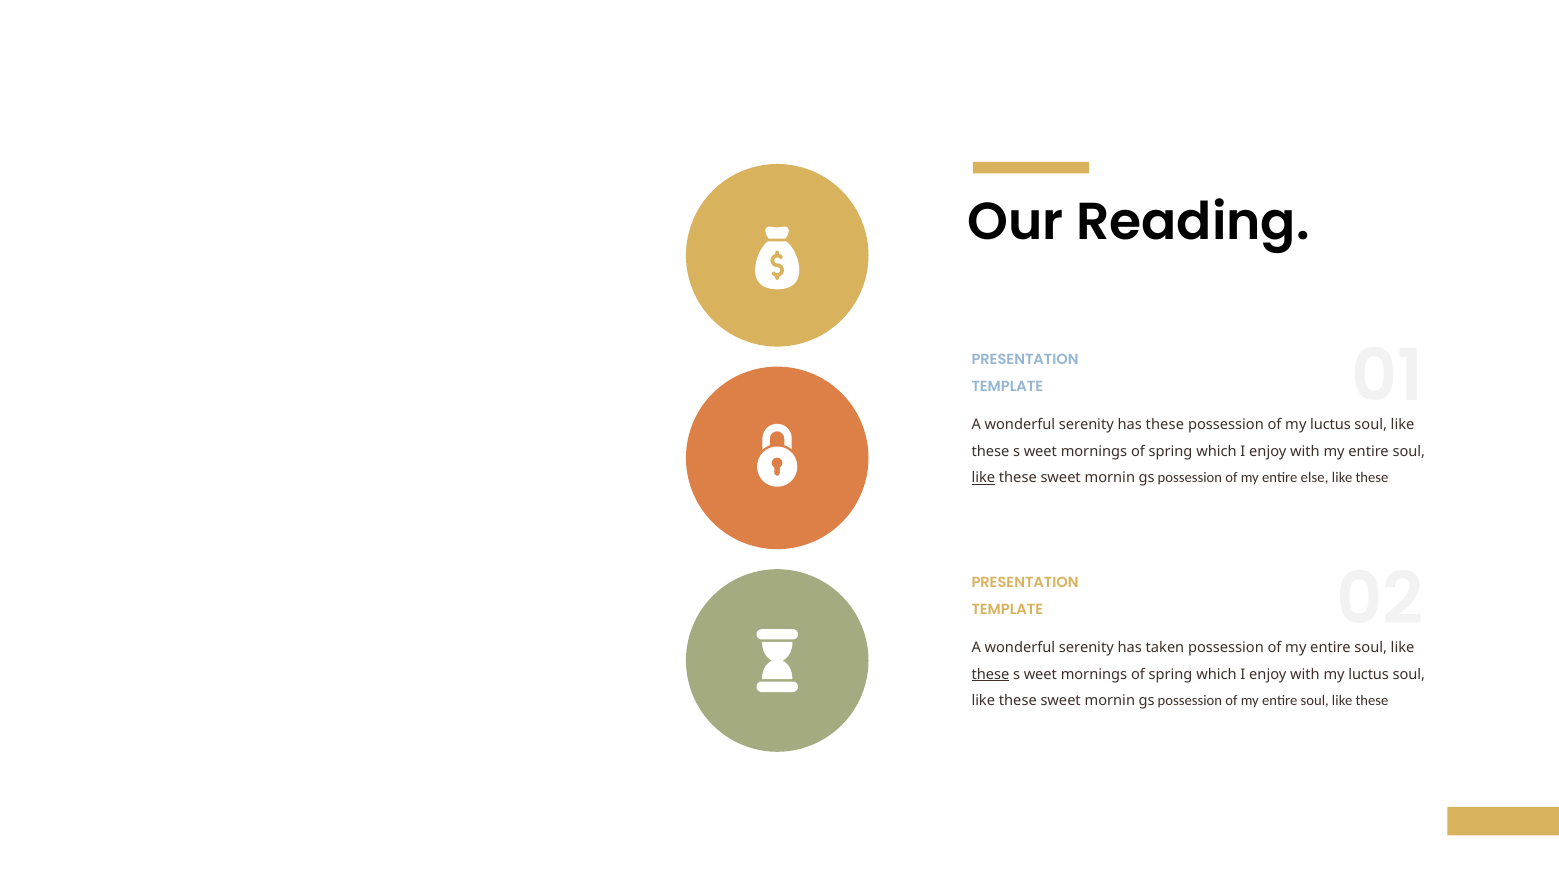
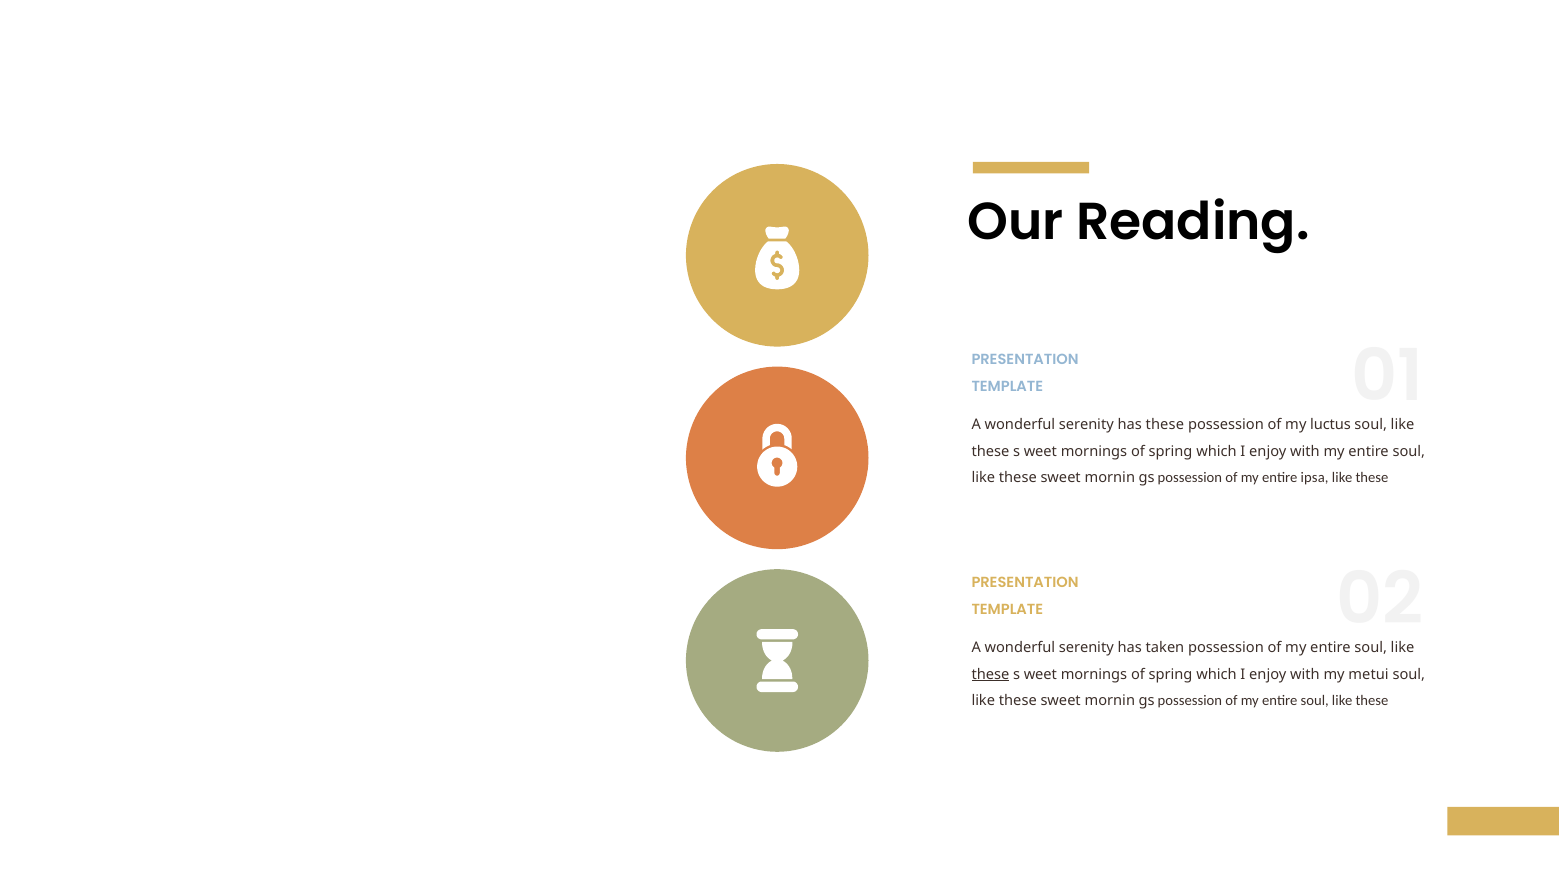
like underline: present -> none (983, 478)
else: else -> ipsa (1315, 478)
with my luctus: luctus -> metui (1369, 674)
